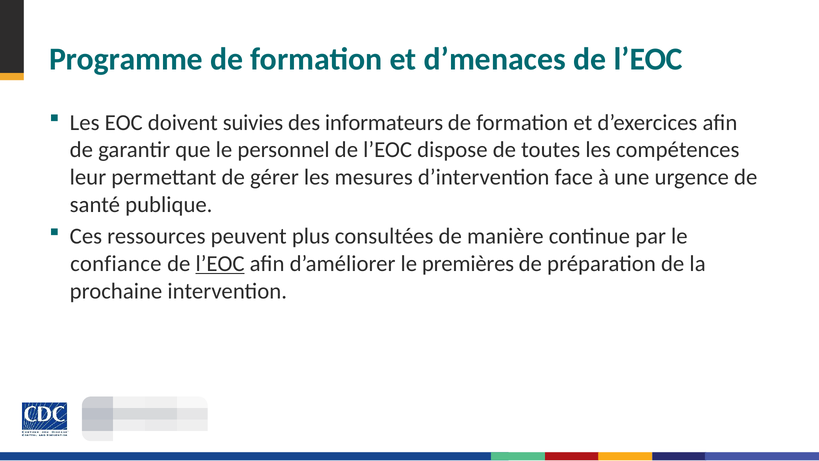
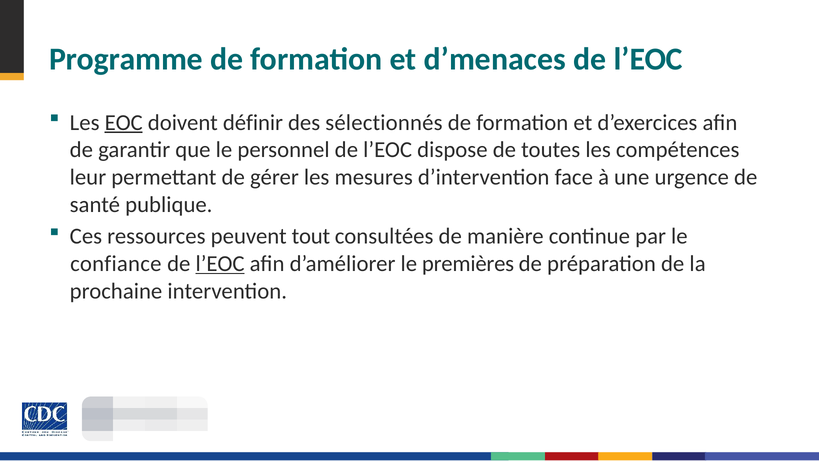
EOC underline: none -> present (124, 122)
suivies: suivies -> définir (253, 122)
informateurs: informateurs -> sélectionnés (384, 122)
plus: plus -> tout (311, 236)
